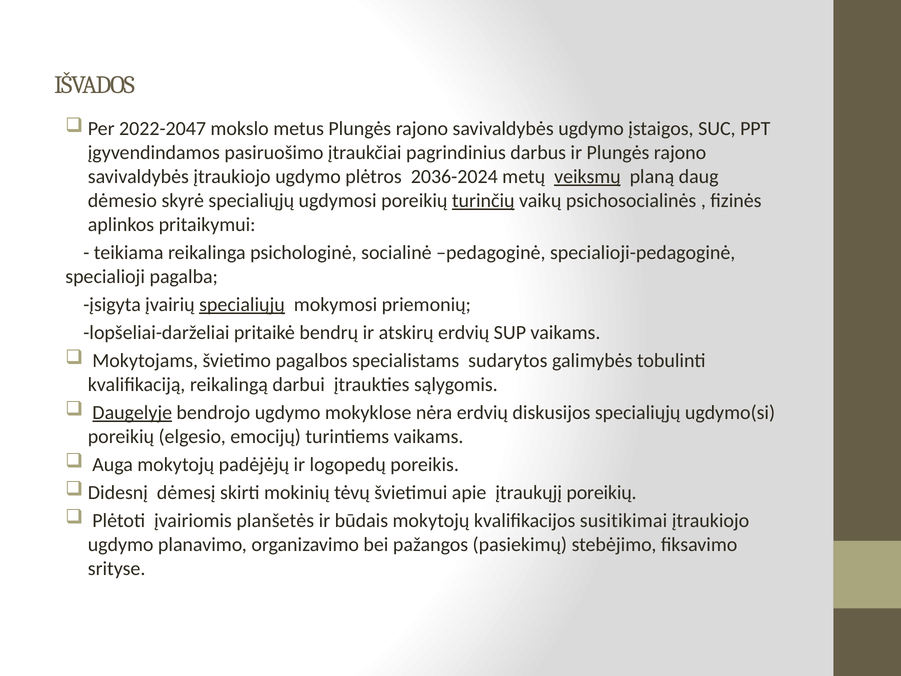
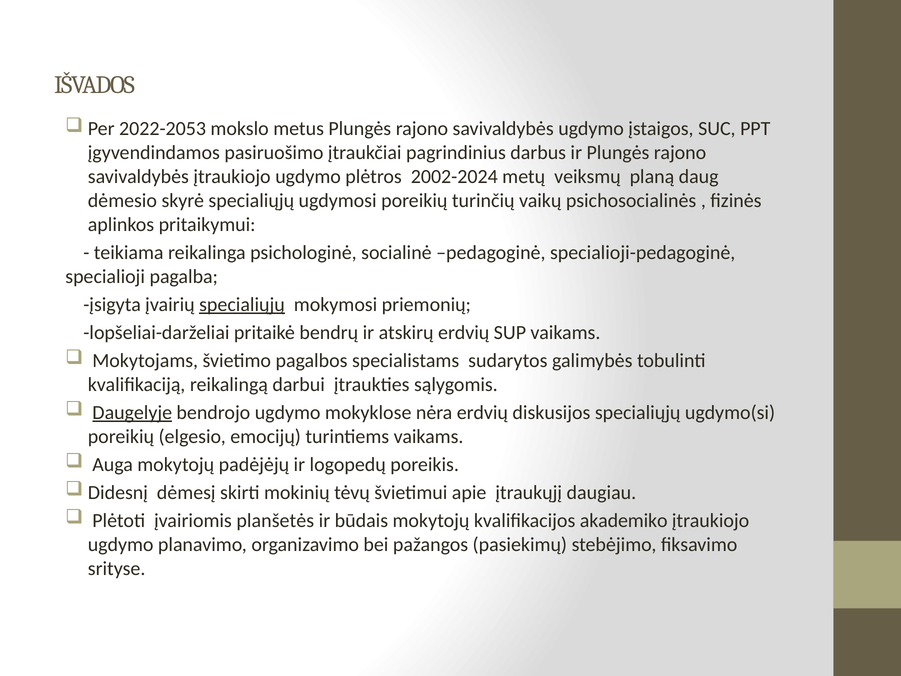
2022-2047: 2022-2047 -> 2022-2053 (163, 129)
2036-2024: 2036-2024 -> 2002-2024 (454, 177)
veiksmų underline: present -> none (587, 177)
turinčių underline: present -> none (483, 201)
įtraukųjį poreikių: poreikių -> daugiau (601, 492)
susitikimai: susitikimai -> akademiko (624, 520)
